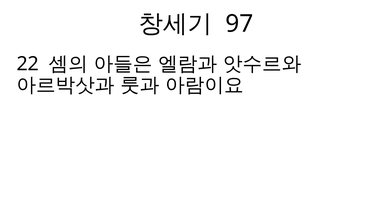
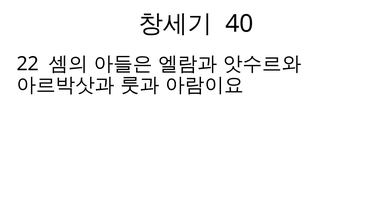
97: 97 -> 40 (239, 24)
